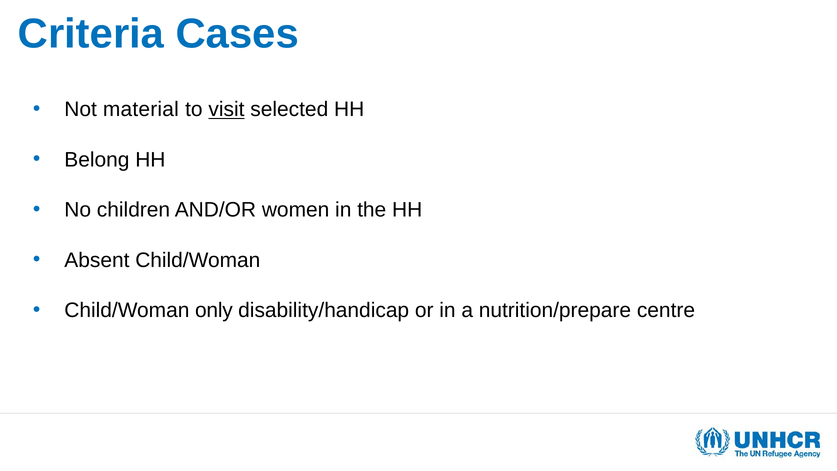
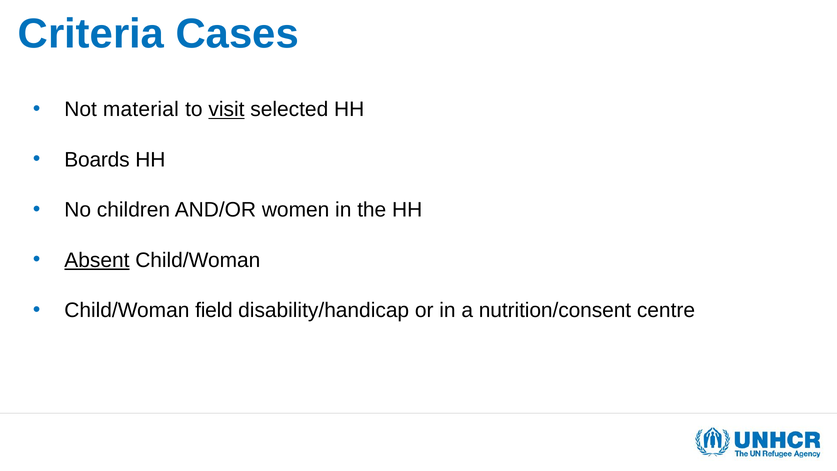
Belong: Belong -> Boards (97, 160)
Absent underline: none -> present (97, 260)
only: only -> field (214, 310)
nutrition/prepare: nutrition/prepare -> nutrition/consent (555, 310)
